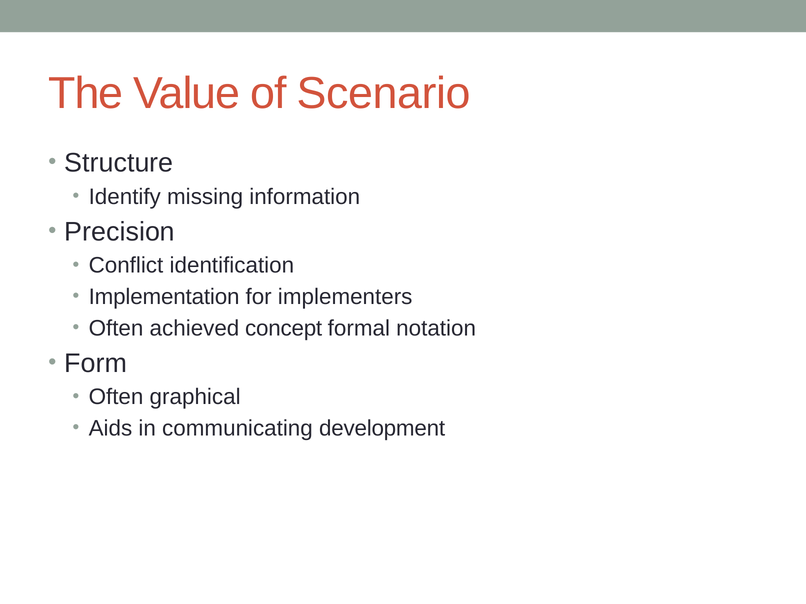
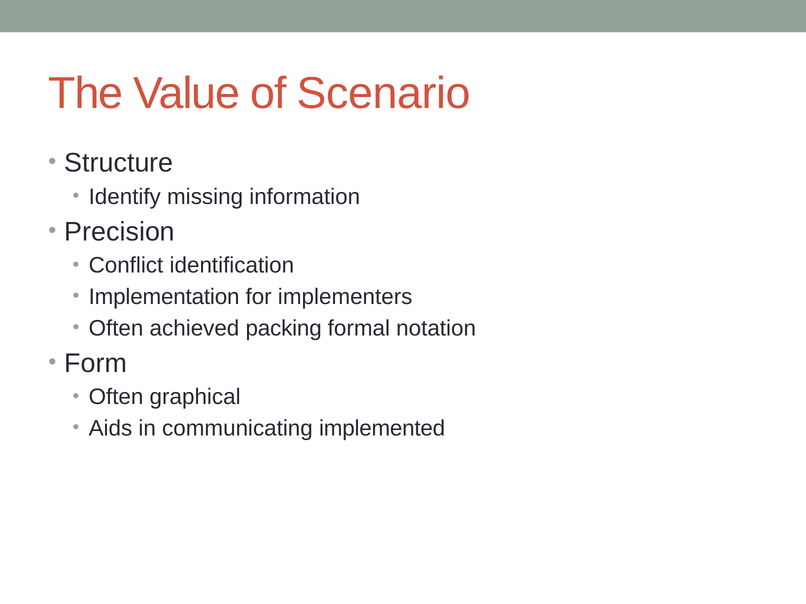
concept: concept -> packing (284, 328)
development: development -> implemented (382, 429)
